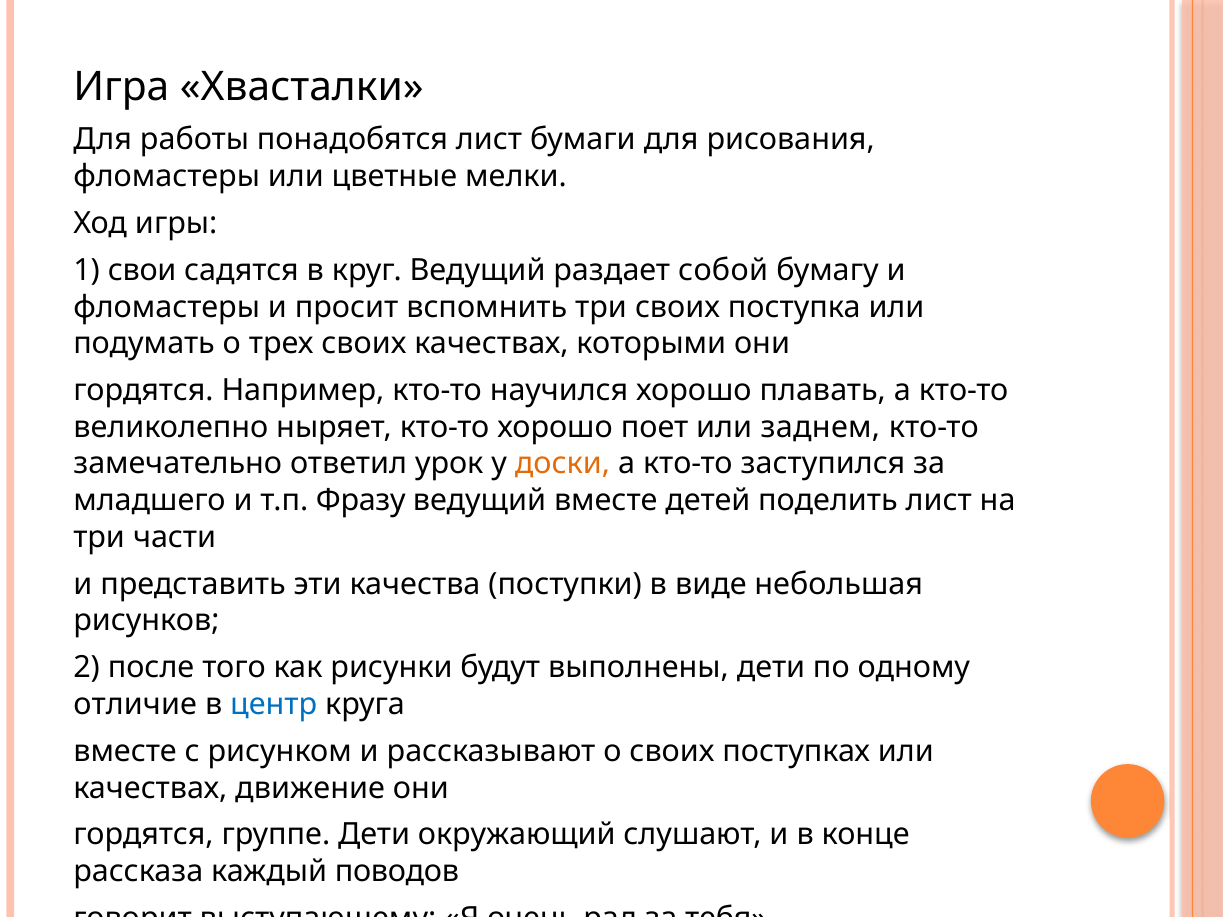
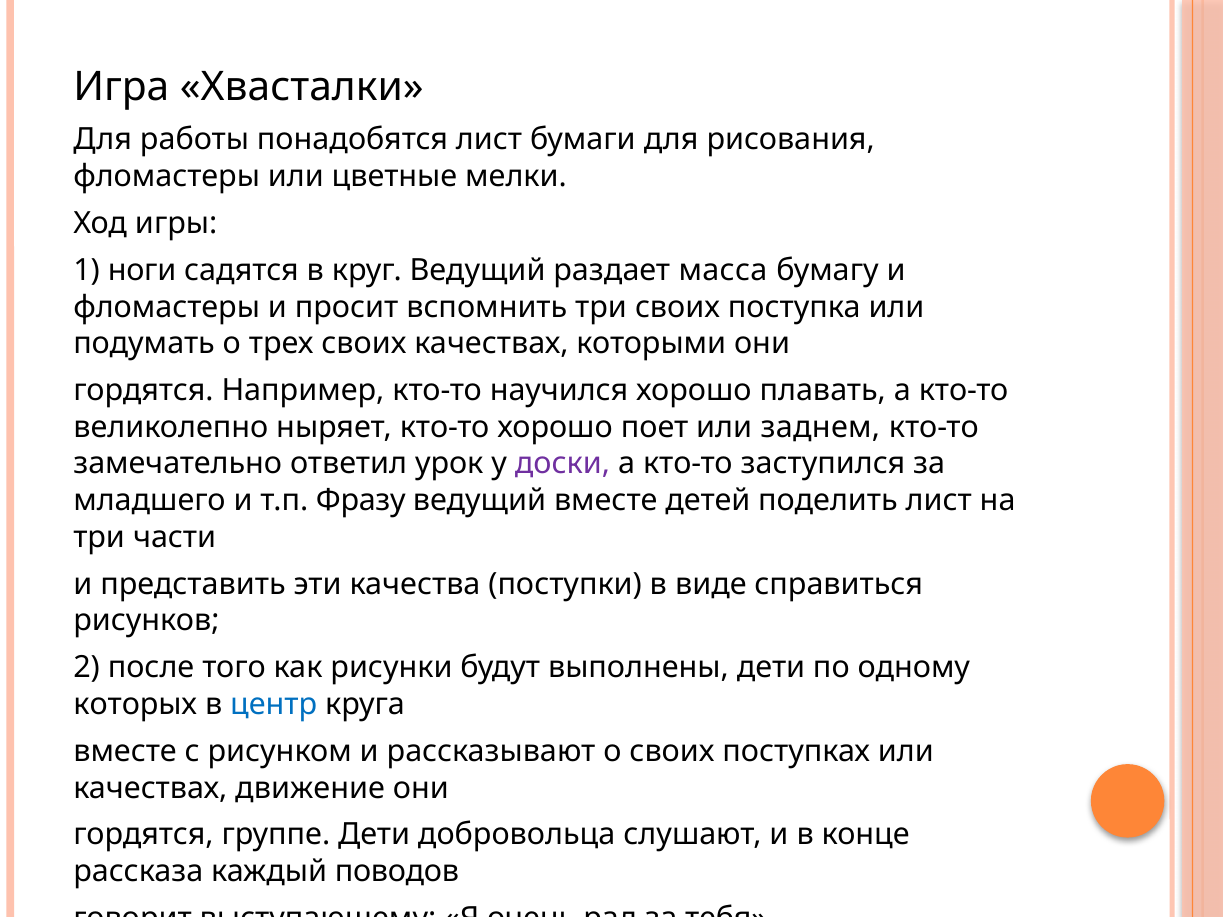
свои: свои -> ноги (142, 270)
собой: собой -> масса (723, 270)
доски colour: orange -> purple (563, 464)
небольшая: небольшая -> справиться (839, 584)
отличие: отличие -> которых (135, 705)
окружающий: окружающий -> добровольца (517, 835)
